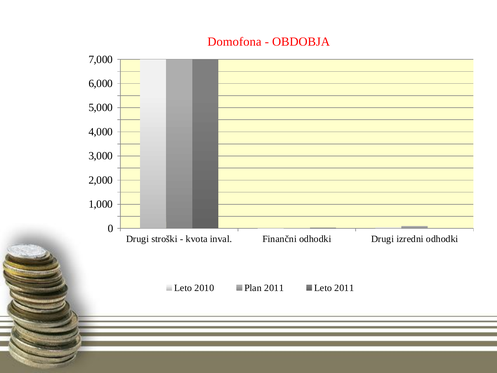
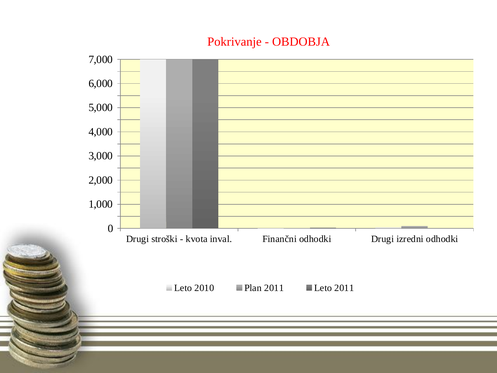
Domofona: Domofona -> Pokrivanje (234, 42)
